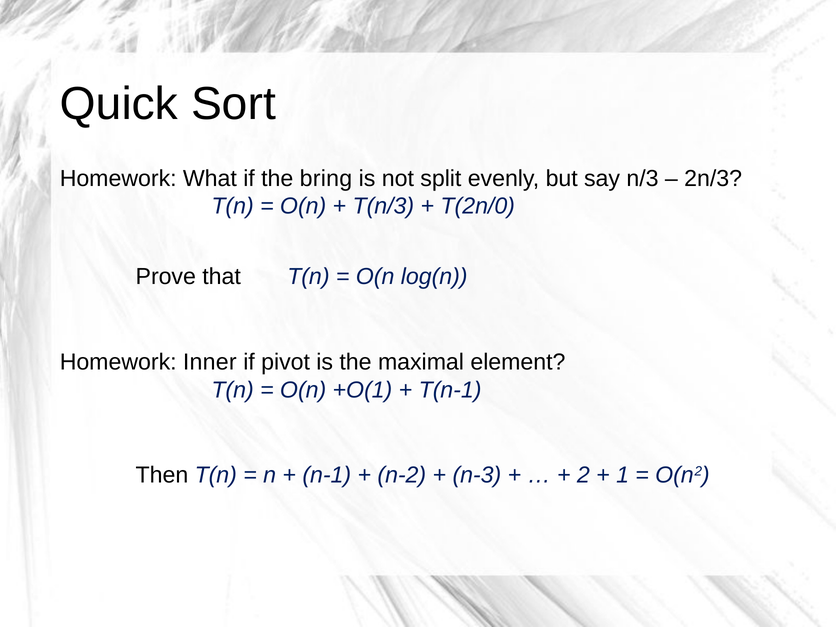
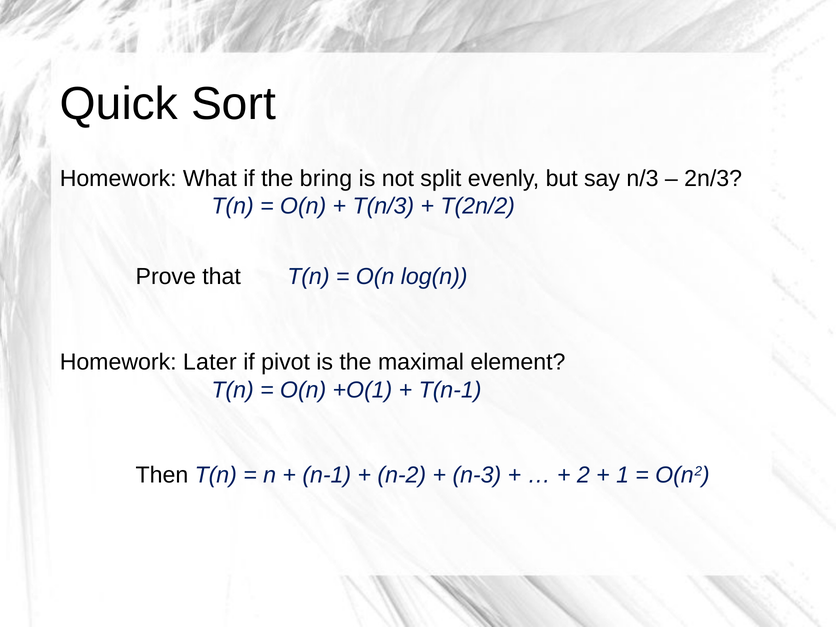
T(2n/0: T(2n/0 -> T(2n/2 (478, 206)
Inner: Inner -> Later (210, 362)
